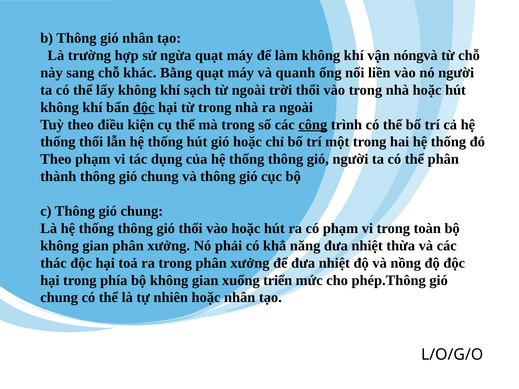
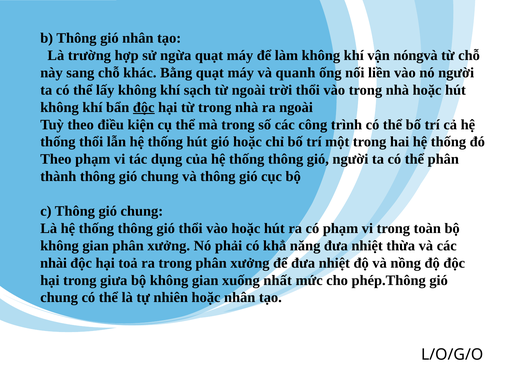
công underline: present -> none (313, 125)
thác: thác -> nhài (54, 263)
phía: phía -> giưa (114, 280)
triển: triển -> nhất (278, 280)
